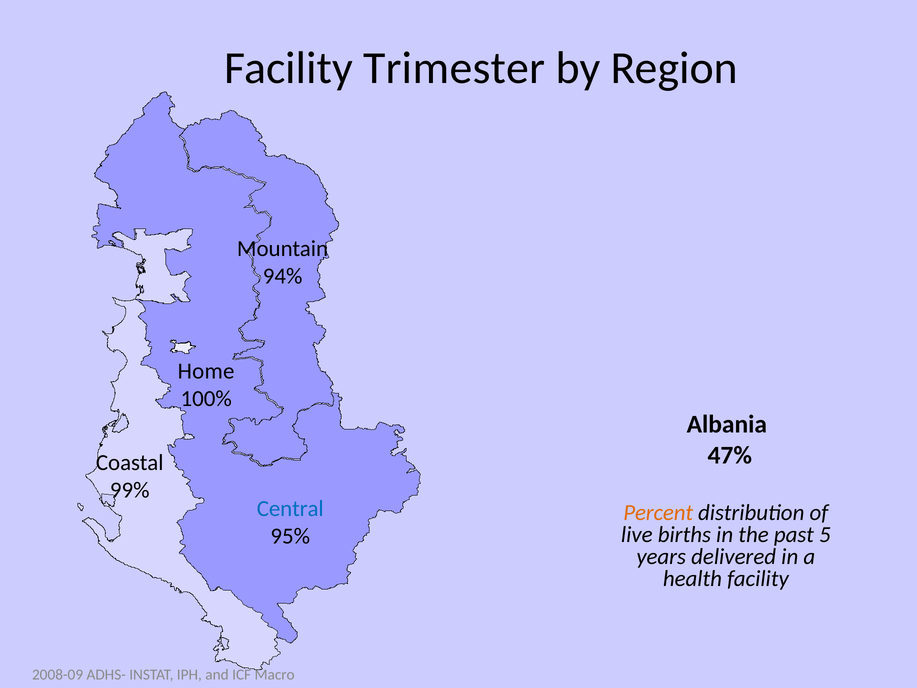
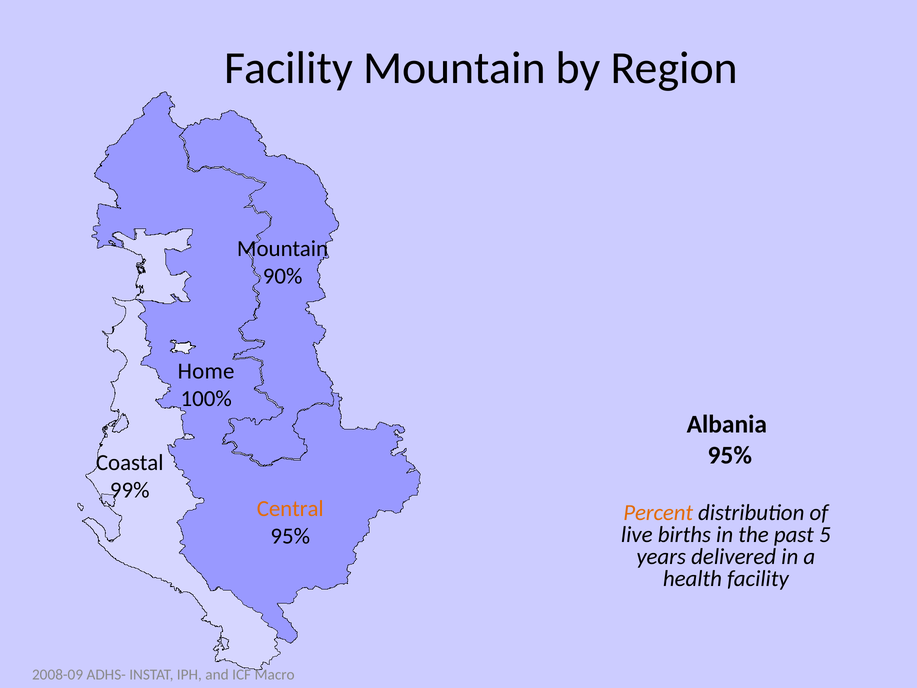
Facility Trimester: Trimester -> Mountain (454, 68)
94%: 94% -> 90% (283, 276)
47%: 47% -> 95% (730, 455)
Central colour: blue -> orange (290, 508)
